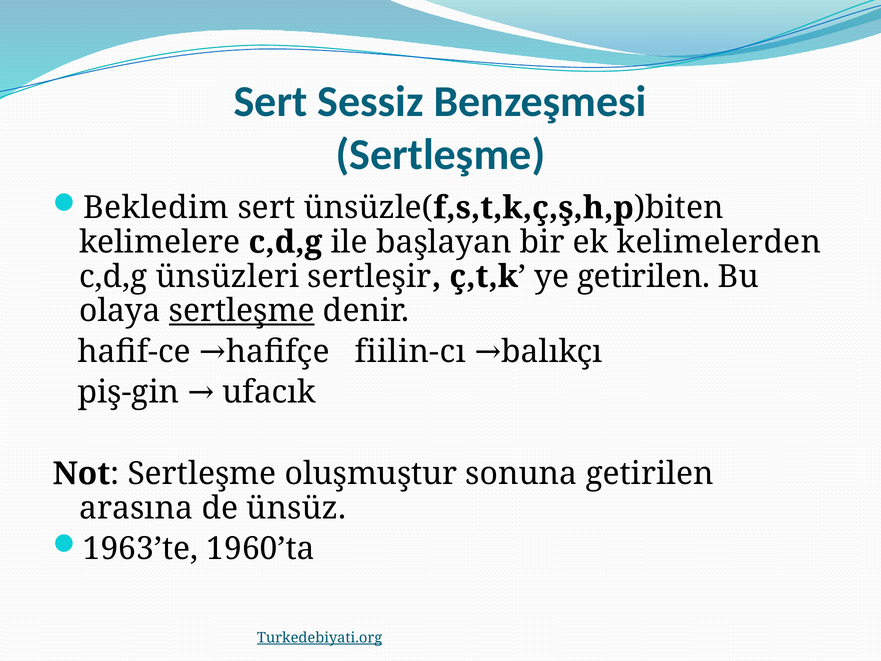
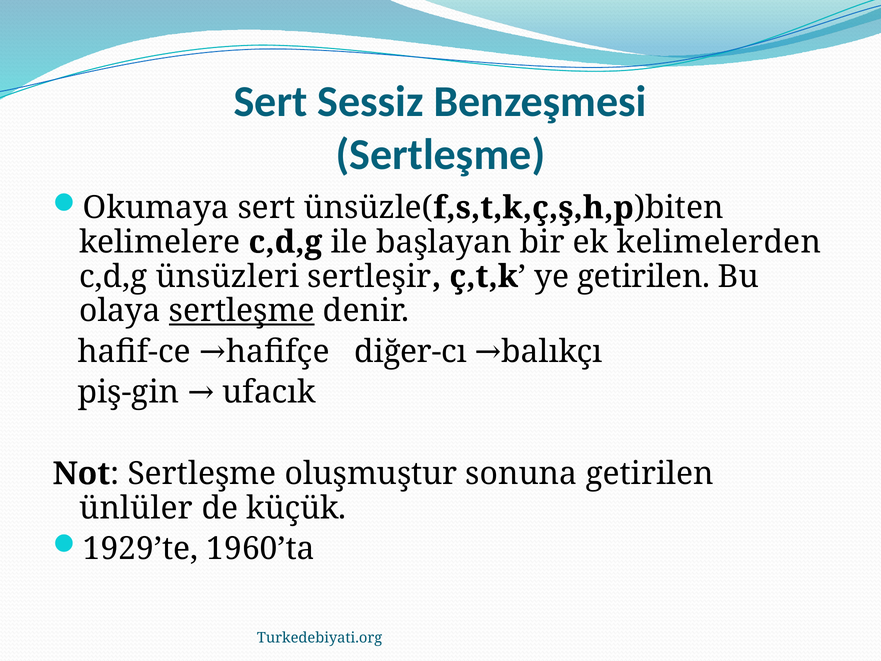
Bekledim: Bekledim -> Okumaya (156, 208)
fiilin-cı: fiilin-cı -> diğer-cı (411, 351)
arasına: arasına -> ünlüler (136, 508)
ünsüz: ünsüz -> küçük (296, 508)
1963’te: 1963’te -> 1929’te (141, 549)
Turkedebiyati.org underline: present -> none (320, 637)
